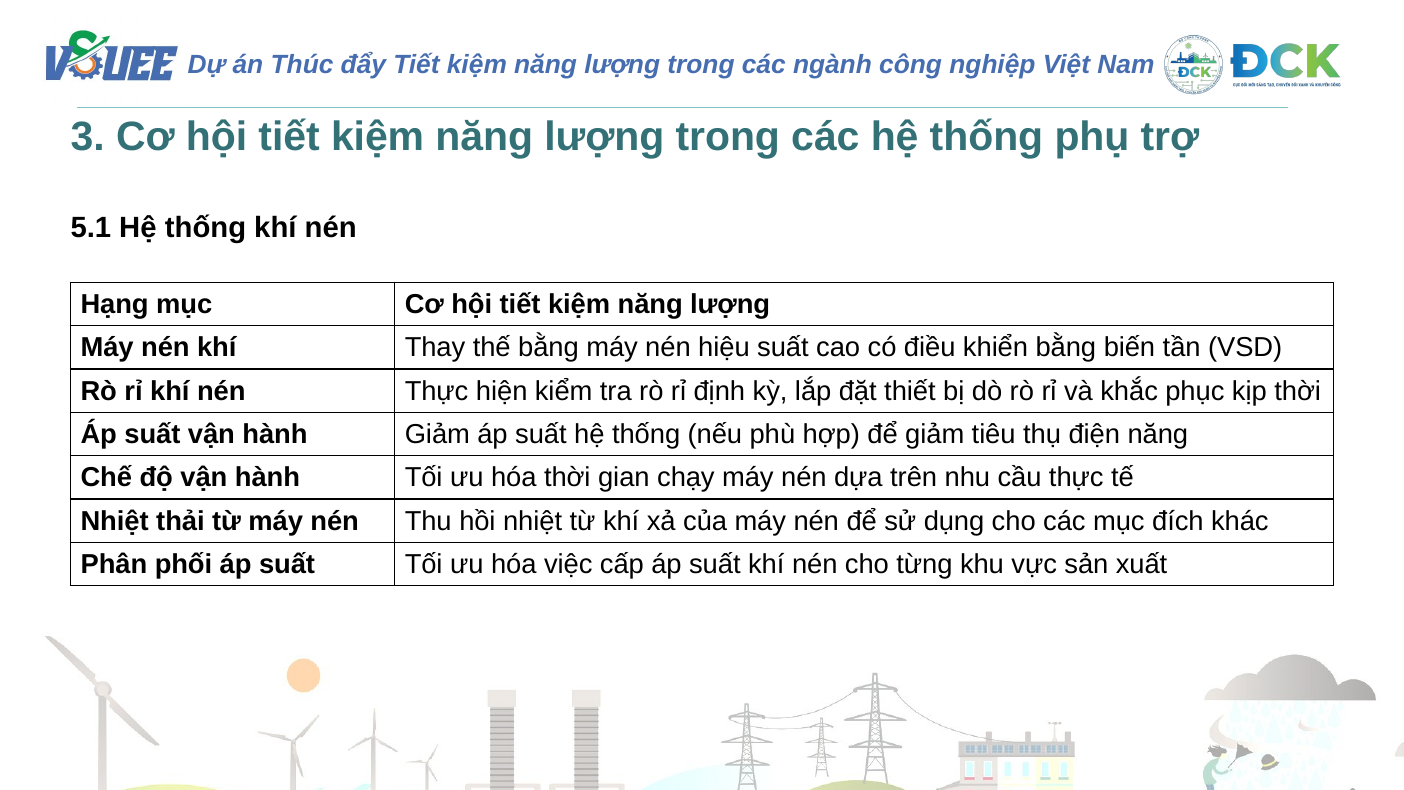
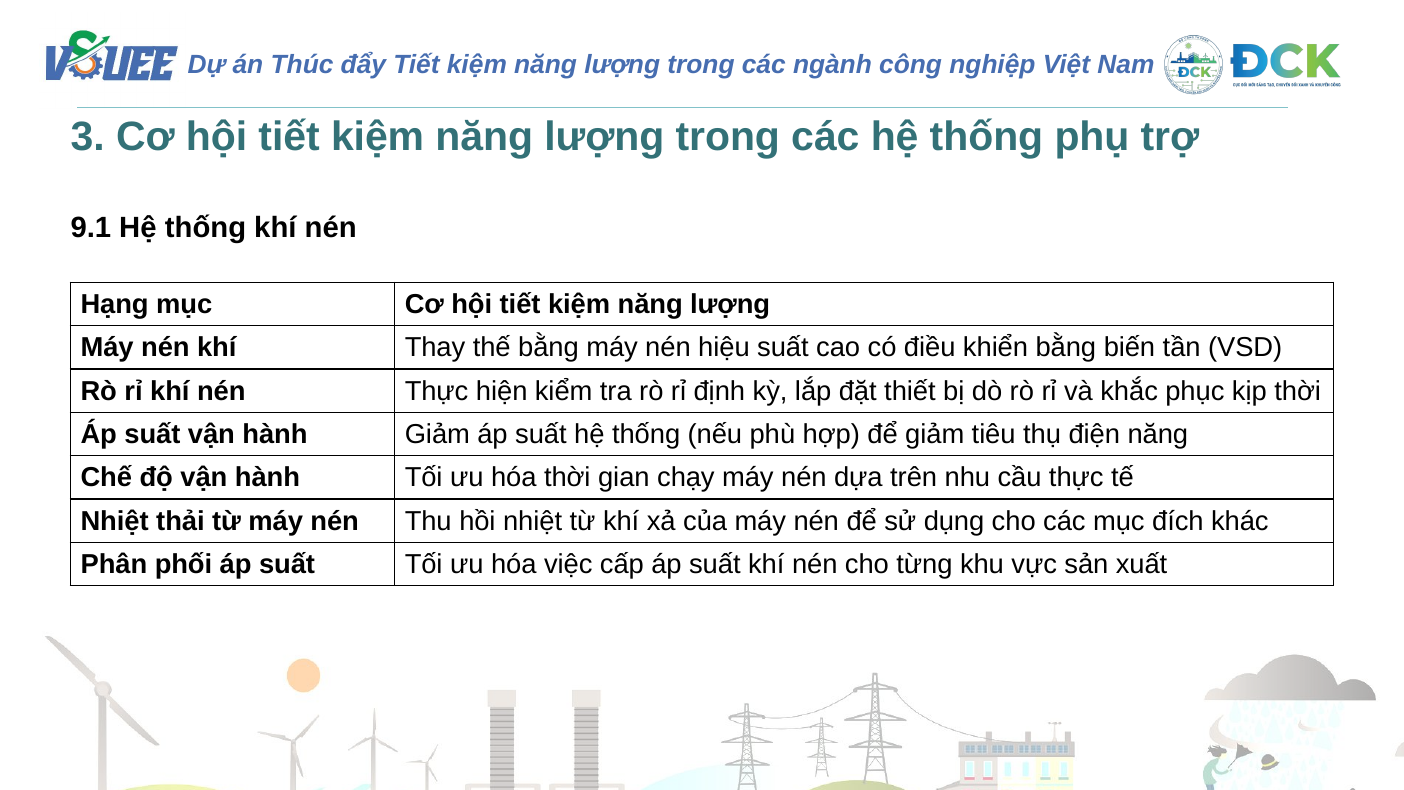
5.1: 5.1 -> 9.1 (91, 228)
